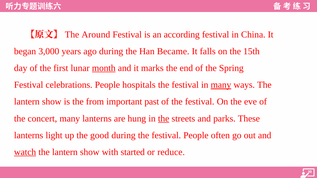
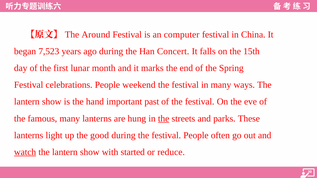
according: according -> computer (182, 35)
3,000: 3,000 -> 7,523 (49, 51)
Became: Became -> Concert (173, 51)
month underline: present -> none (104, 68)
hospitals: hospitals -> weekend (139, 85)
many underline: present -> none (221, 85)
from: from -> hand (95, 102)
concert: concert -> famous (42, 119)
